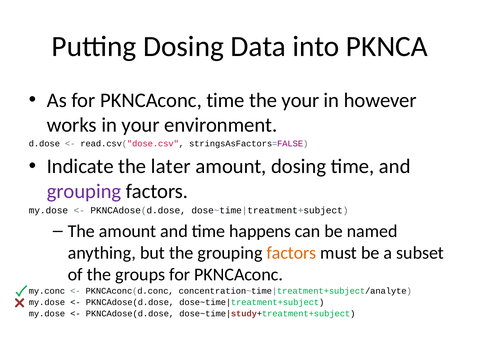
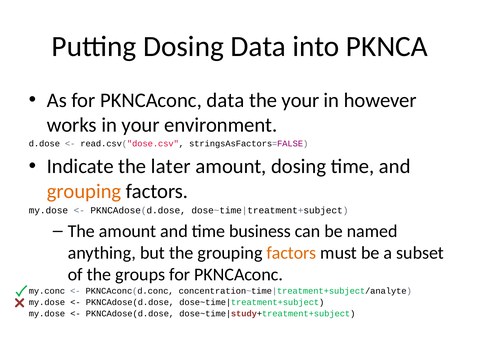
PKNCAconc time: time -> data (225, 100)
grouping colour: purple -> orange (84, 191)
happens: happens -> business (260, 231)
